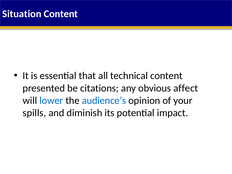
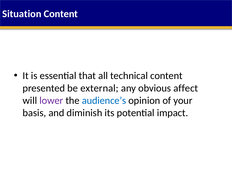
citations: citations -> external (99, 88)
lower colour: blue -> purple (51, 100)
spills: spills -> basis (34, 113)
